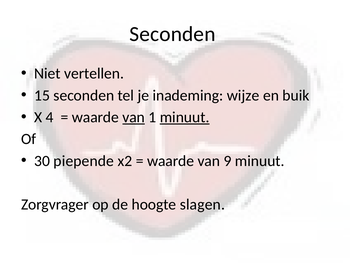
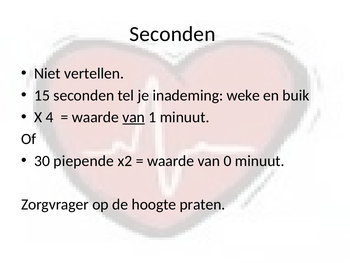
wijze: wijze -> weke (243, 95)
minuut underline: present -> none (185, 117)
9: 9 -> 0 (227, 161)
slagen: slagen -> praten (202, 204)
